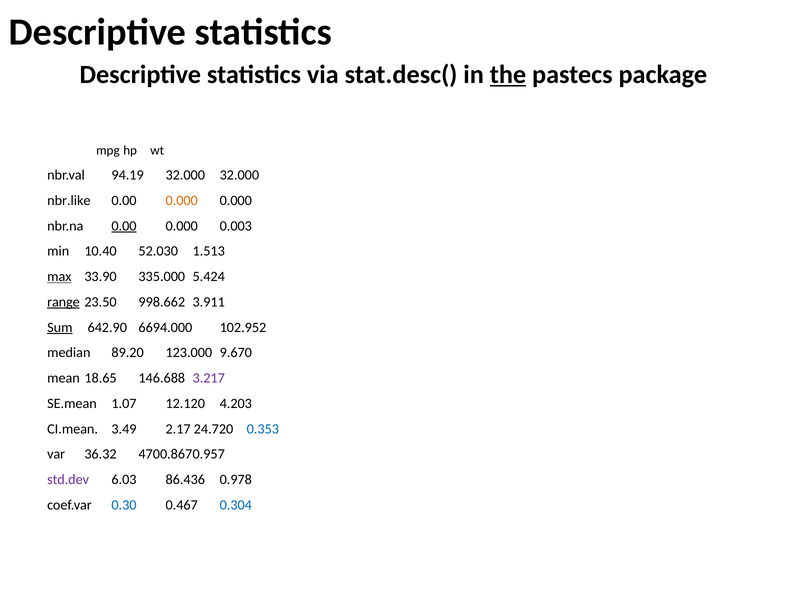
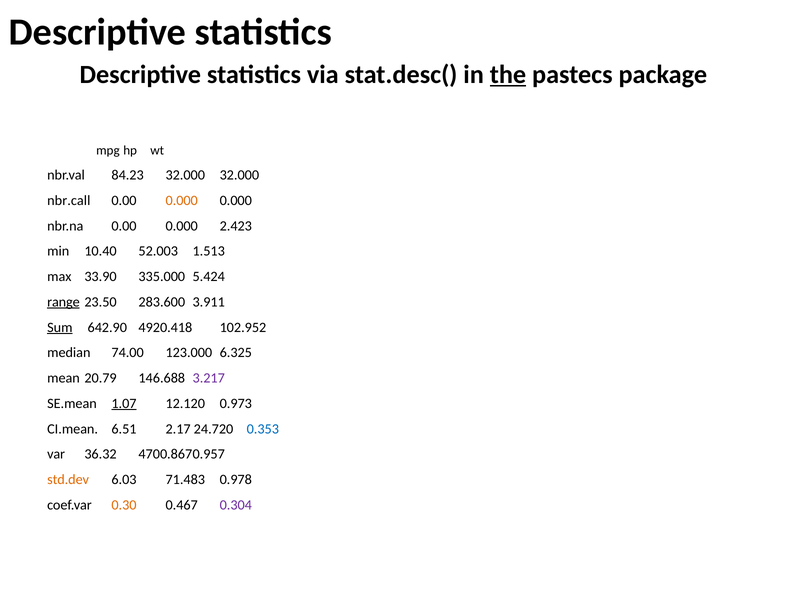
94.19: 94.19 -> 84.23 (128, 175)
nbr.like: nbr.like -> nbr.call (69, 201)
0.00 underline: present -> none (124, 226)
0.003: 0.003 -> 2.423 (236, 226)
52.030: 52.030 -> 52.003 (158, 251)
max underline: present -> none (59, 277)
998.662: 998.662 -> 283.600 (162, 302)
6694.000: 6694.000 -> 4920.418 (165, 327)
89.20: 89.20 -> 74.00 (128, 353)
9.670: 9.670 -> 6.325 (236, 353)
18.65: 18.65 -> 20.79 (101, 378)
1.07 underline: none -> present (124, 404)
4.203: 4.203 -> 0.973 (236, 404)
3.49: 3.49 -> 6.51 (124, 429)
std.dev colour: purple -> orange (68, 480)
86.436: 86.436 -> 71.483 (185, 480)
0.30 colour: blue -> orange (124, 505)
0.304 colour: blue -> purple (236, 505)
